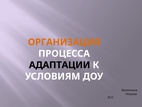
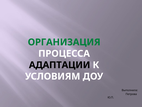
ОРГАНИЗАЦИЯ colour: orange -> green (64, 42)
